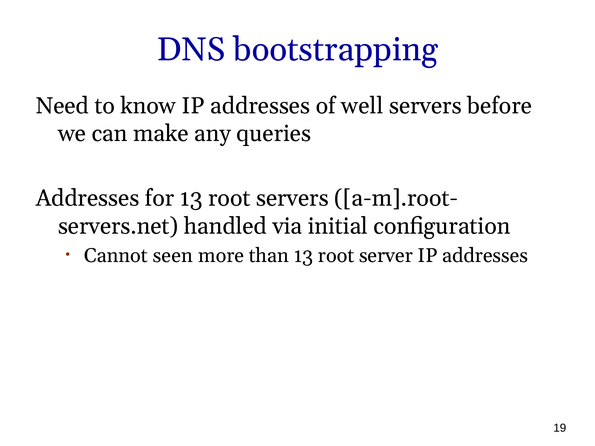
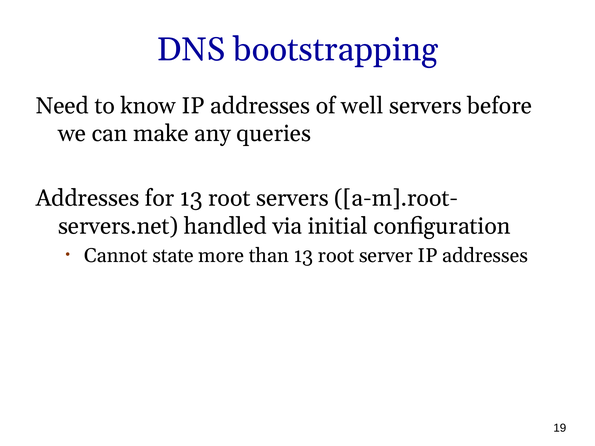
seen: seen -> state (173, 256)
